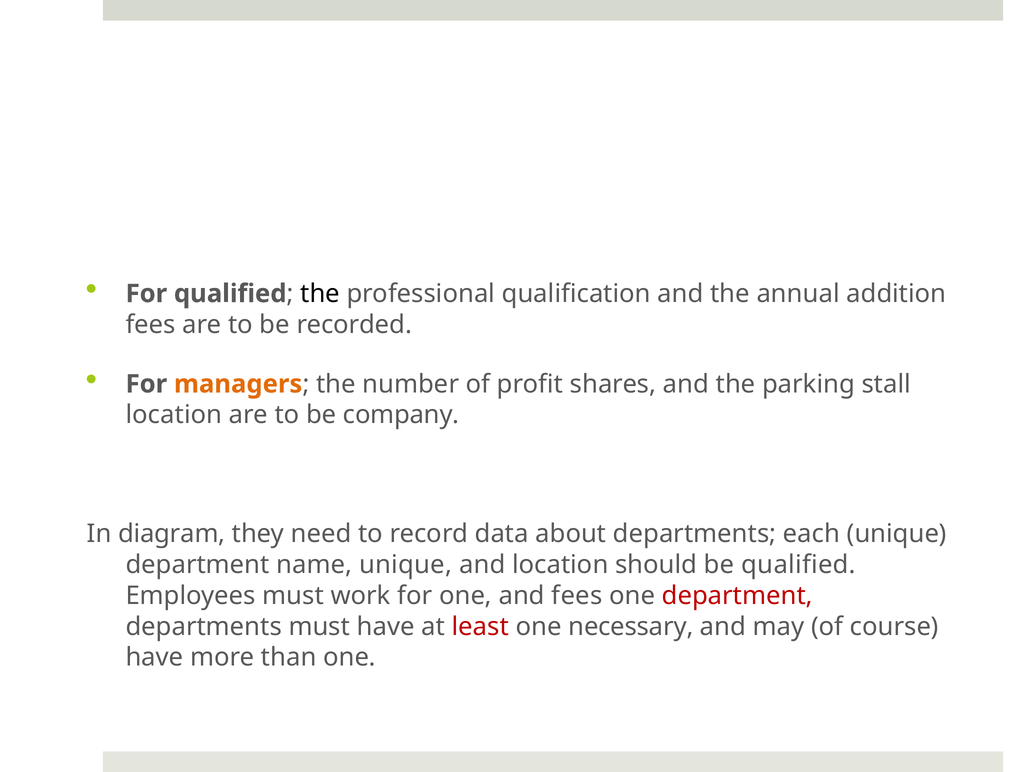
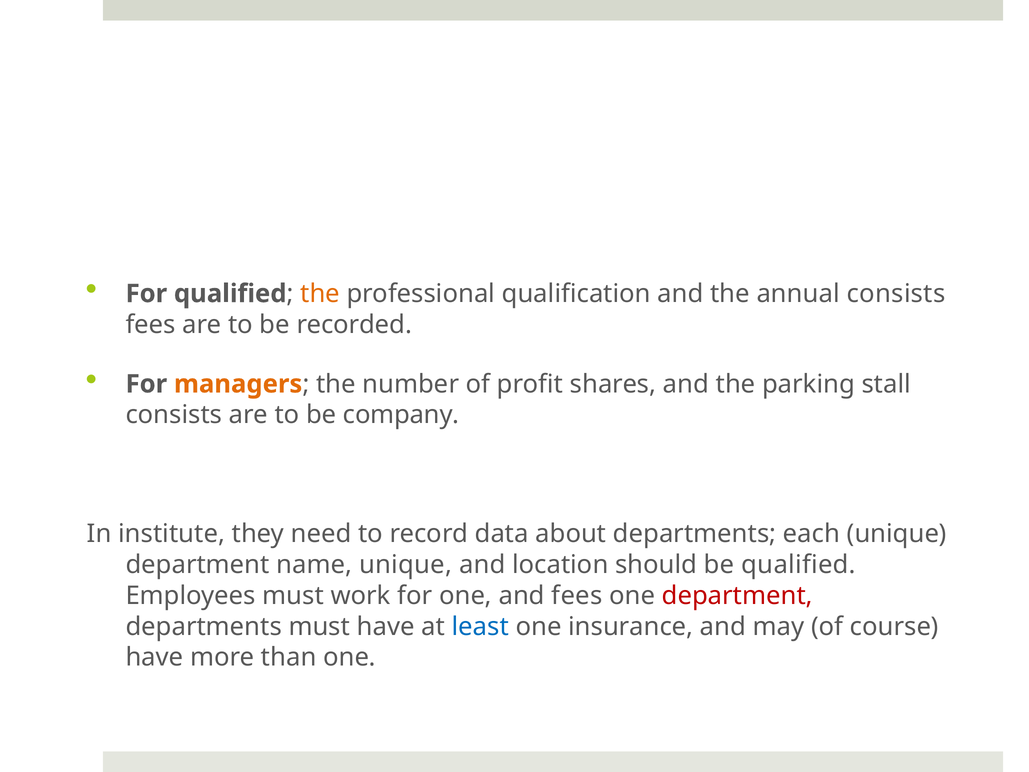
the colour: black -> orange (320, 294)
annual addition: addition -> consists (896, 294)
location: location -> consists (174, 415)
diagram: diagram -> institute (172, 534)
least colour: red -> blue (480, 626)
necessary: necessary -> insurance (631, 626)
